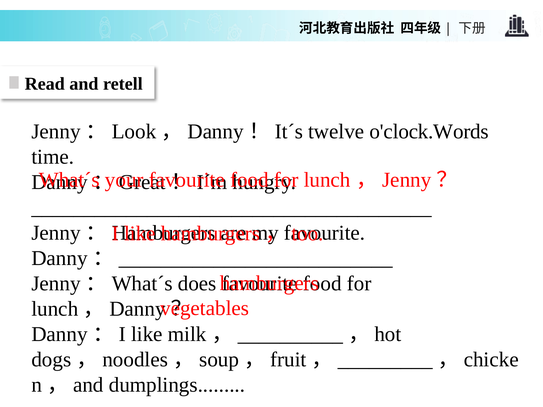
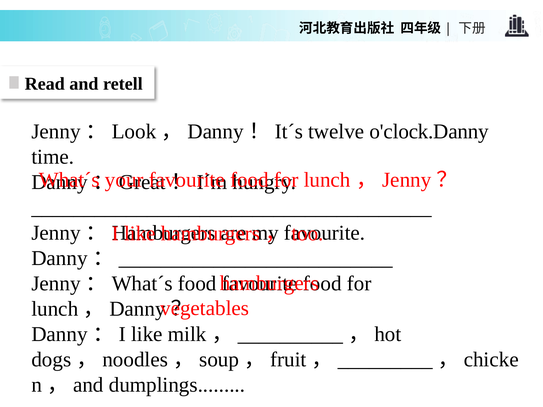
o'clock.Words: o'clock.Words -> o'clock.Danny (429, 132)
What´s does: does -> food (197, 284)
